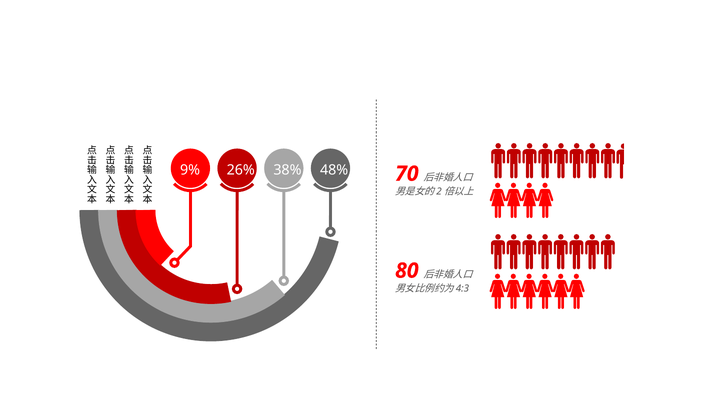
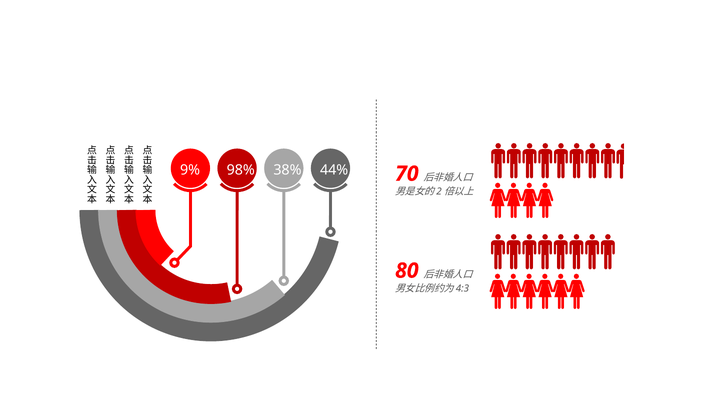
26%: 26% -> 98% (241, 170)
48%: 48% -> 44% (334, 170)
